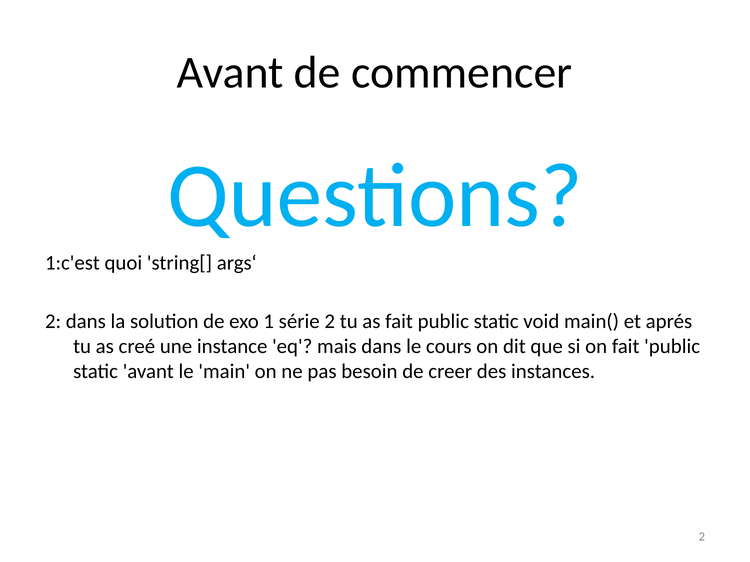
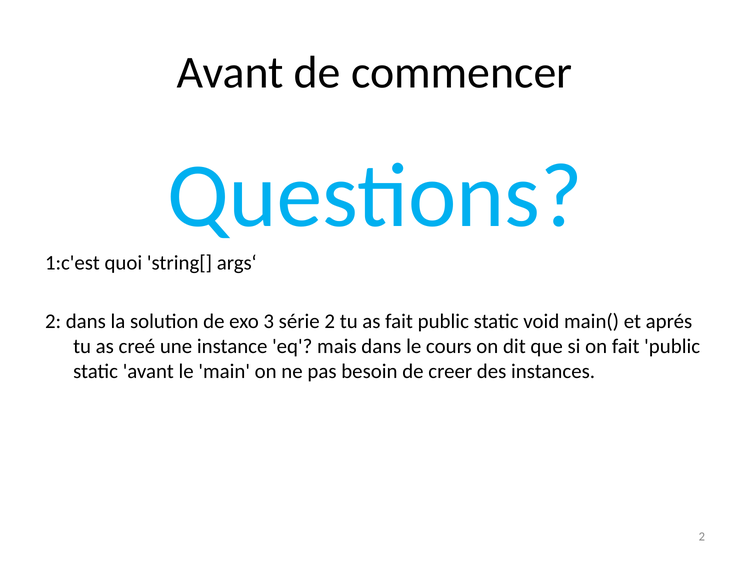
1: 1 -> 3 (269, 321)
